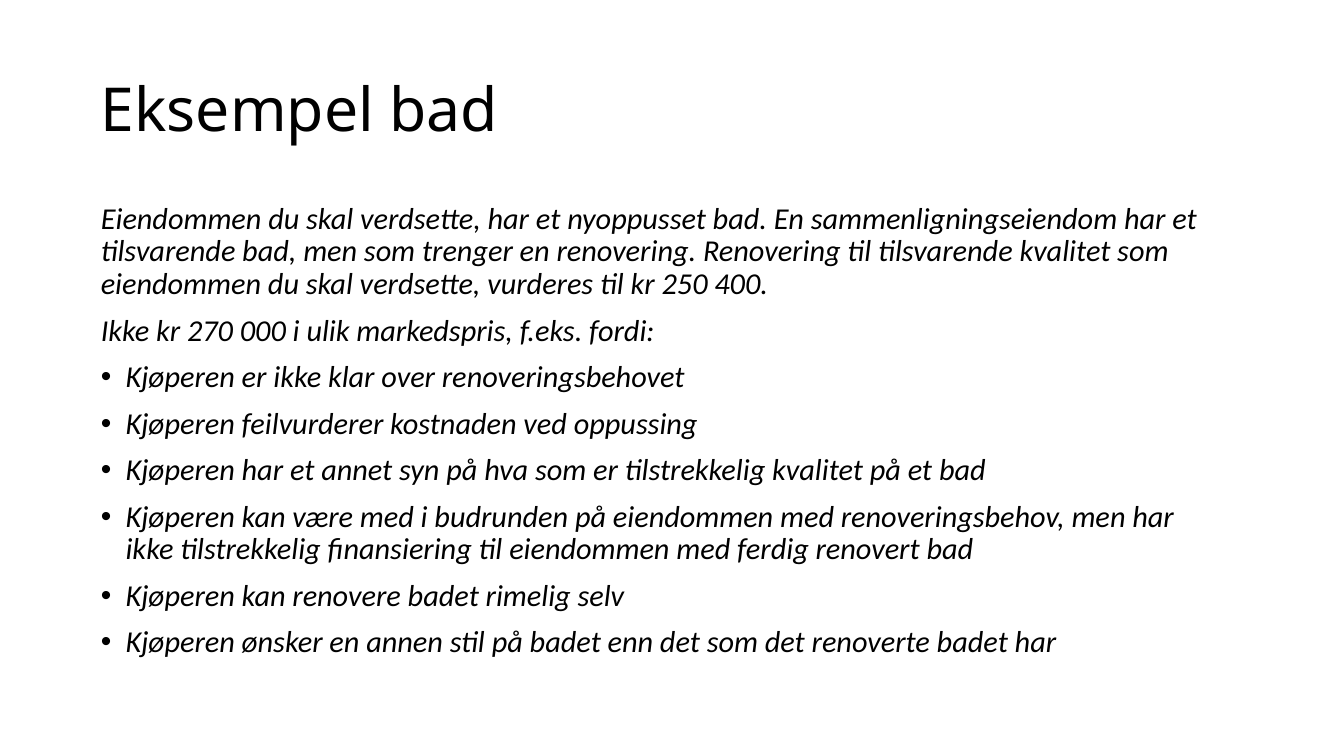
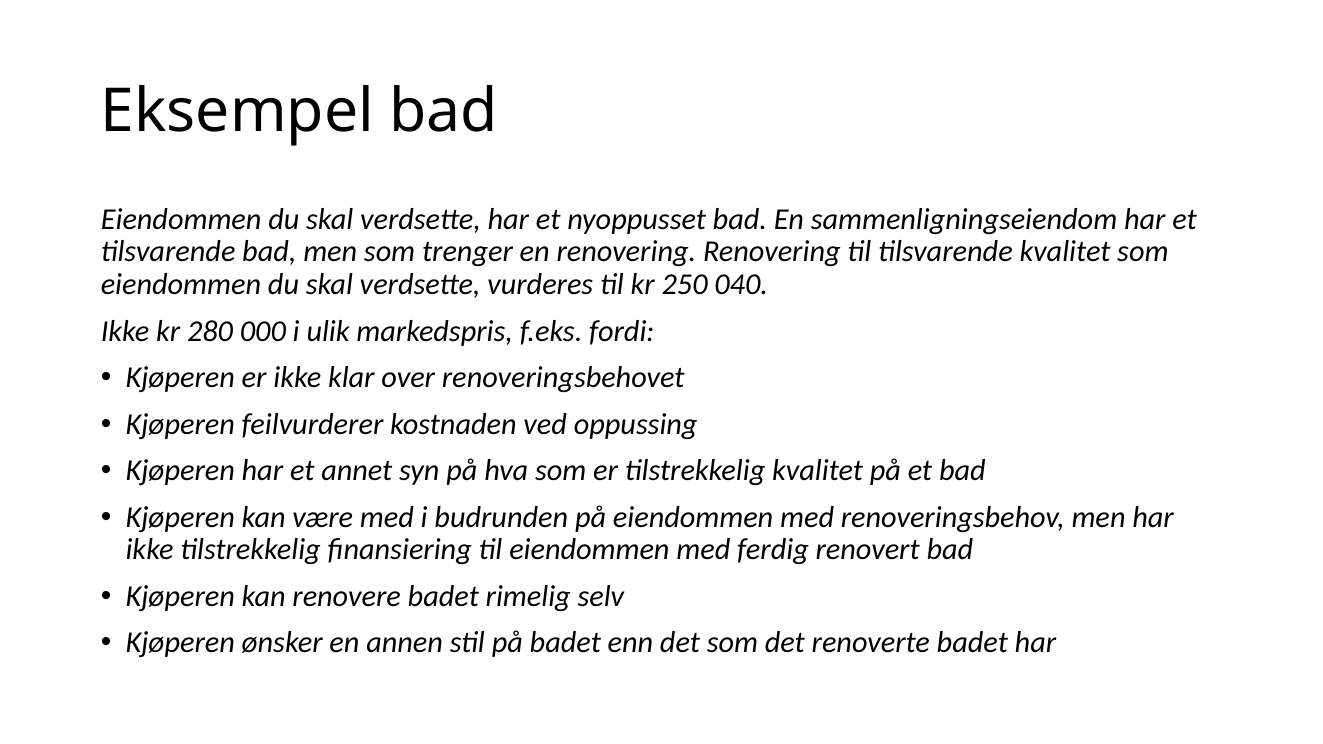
400: 400 -> 040 (741, 285)
270: 270 -> 280 (210, 331)
